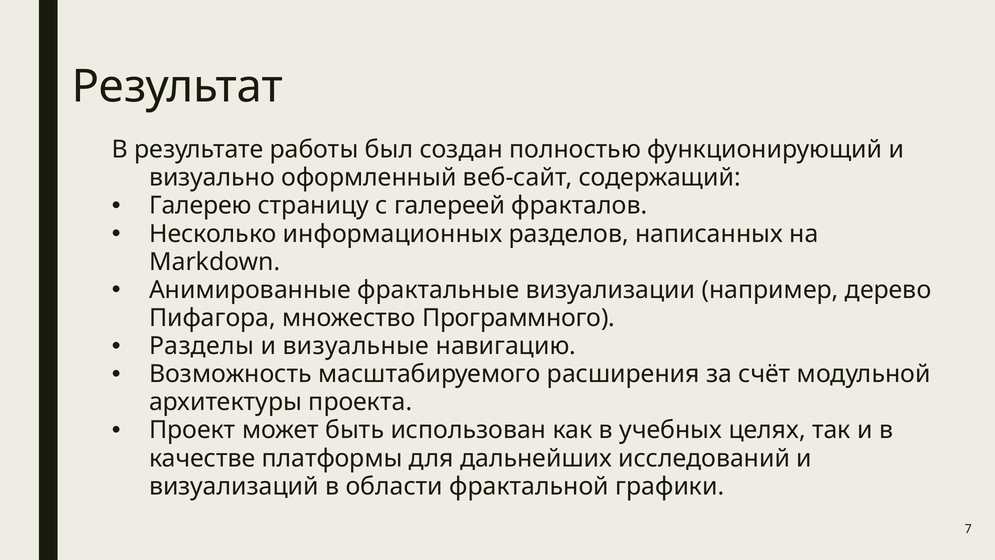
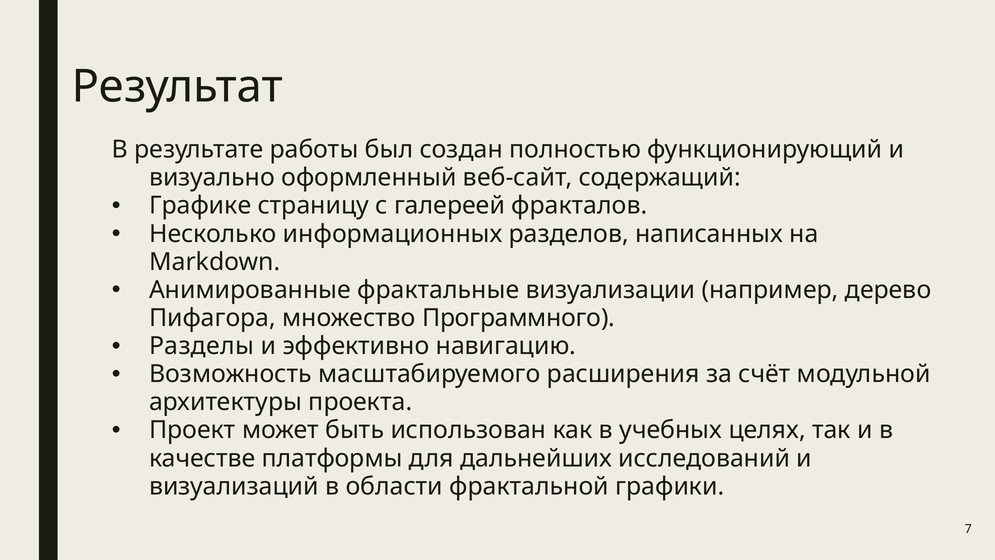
Галерею: Галерею -> Графике (200, 206)
визуальные: визуальные -> эффективно (356, 346)
